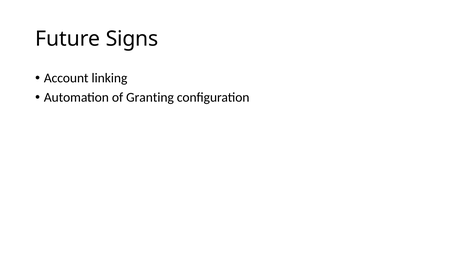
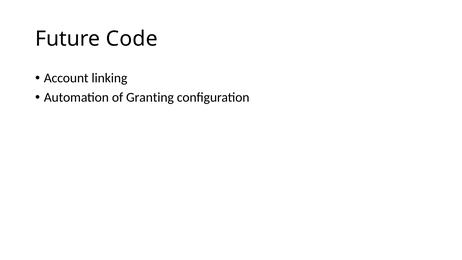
Signs: Signs -> Code (132, 39)
